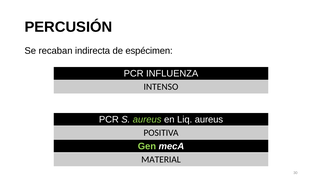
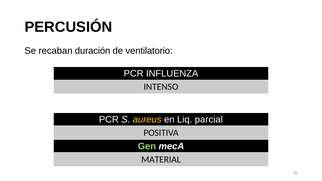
indirecta: indirecta -> duración (93, 51)
espécimen: espécimen -> ventilatorio (149, 51)
aureus colour: light green -> yellow (147, 120)
Liq aureus: aureus -> parcial (209, 120)
